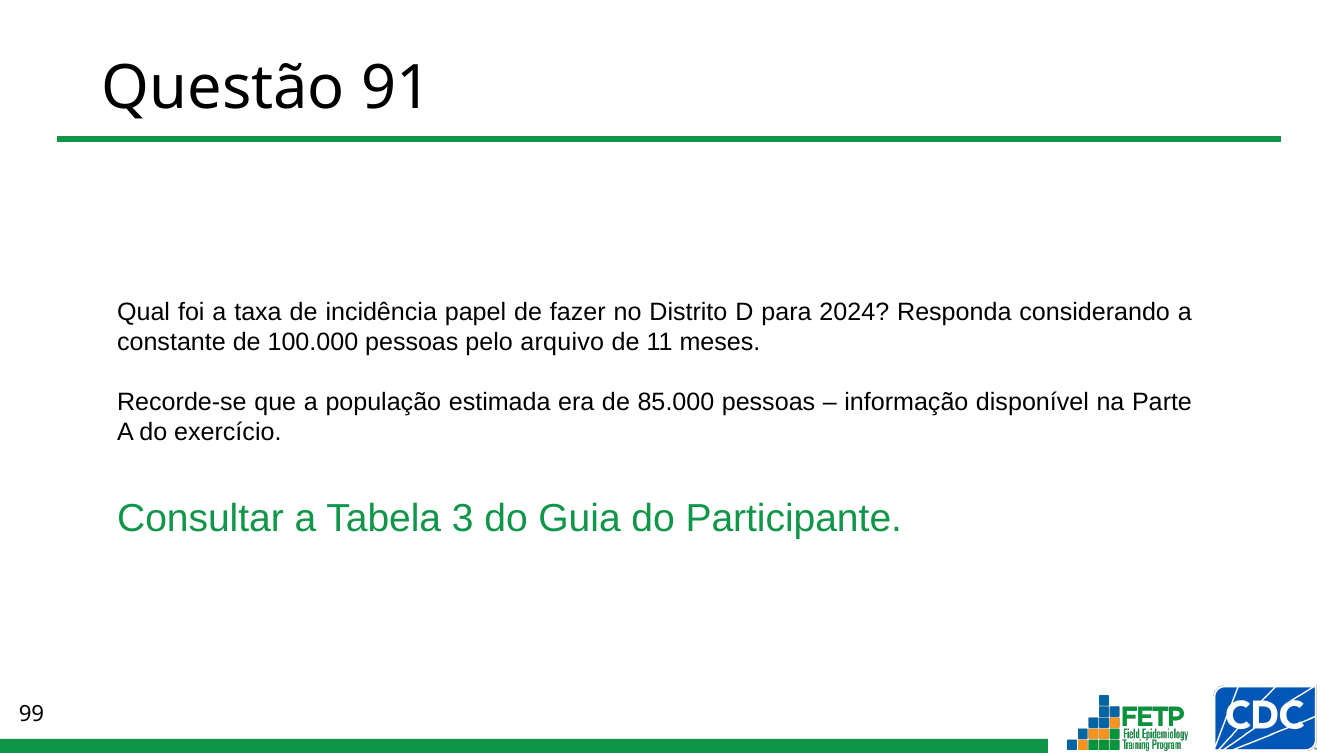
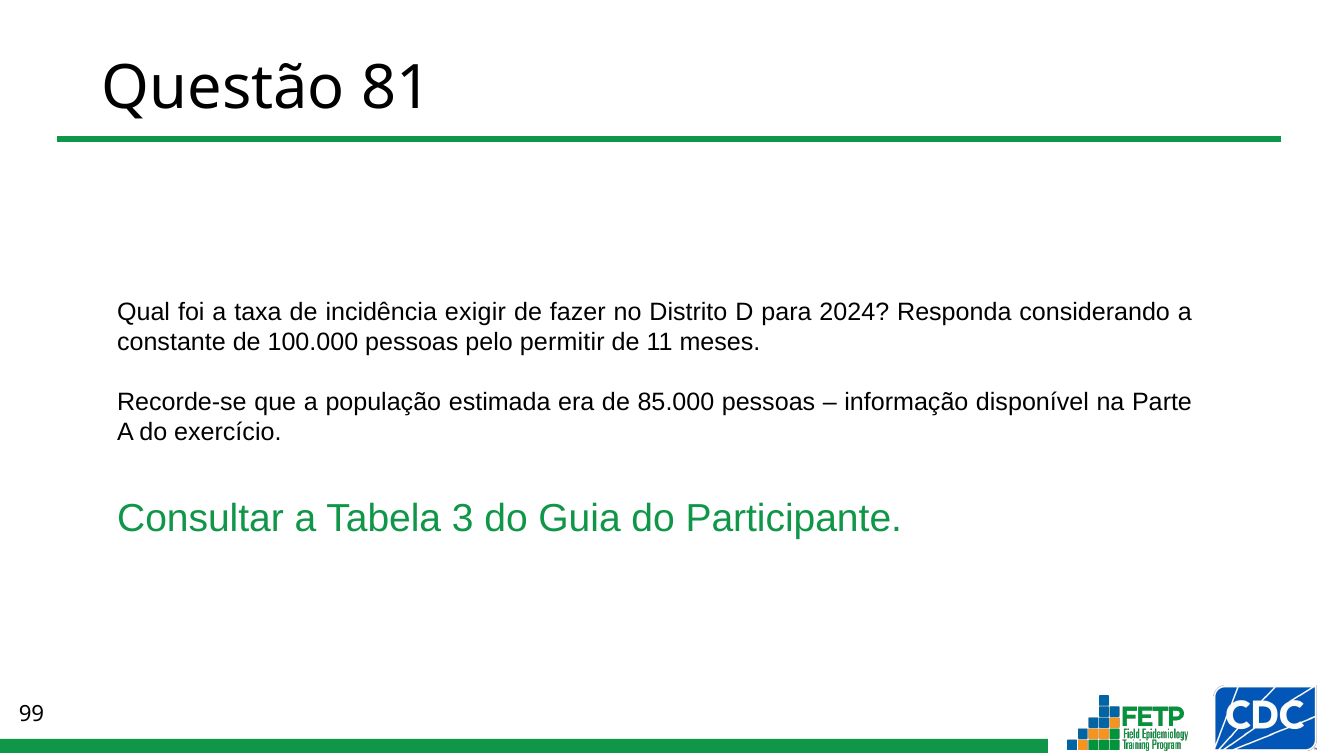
91: 91 -> 81 (396, 88)
papel: papel -> exigir (475, 312)
arquivo: arquivo -> permitir (562, 342)
